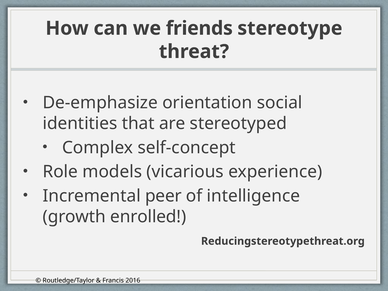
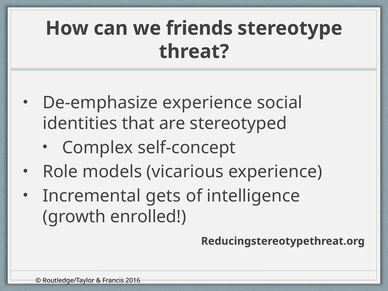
De-emphasize orientation: orientation -> experience (207, 103)
peer: peer -> gets (163, 196)
